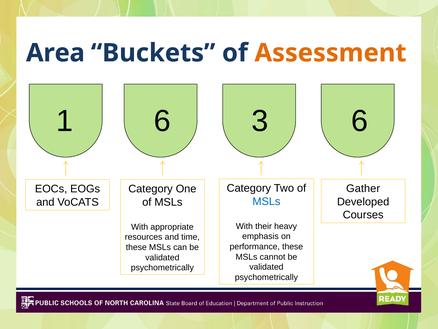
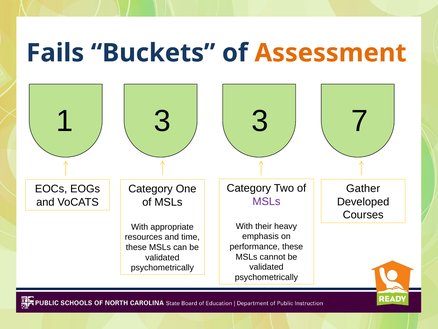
Area: Area -> Fails (55, 53)
1 6: 6 -> 3 (162, 121)
3 6: 6 -> 7 (359, 121)
MSLs colour: blue -> purple (266, 201)
